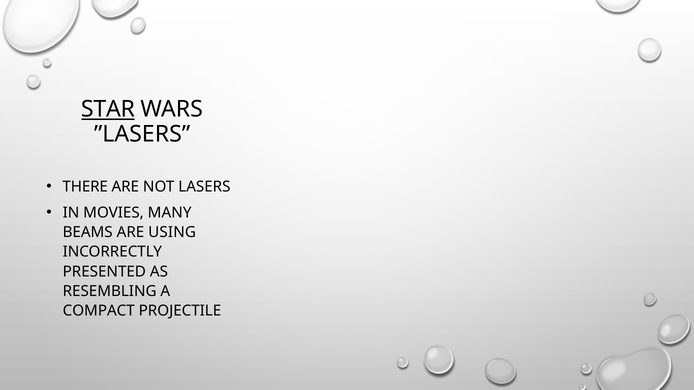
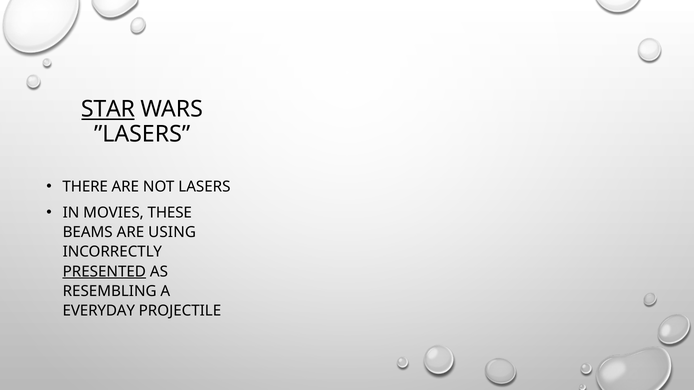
MANY: MANY -> THESE (170, 213)
PRESENTED underline: none -> present (104, 272)
COMPACT: COMPACT -> EVERYDAY (99, 311)
